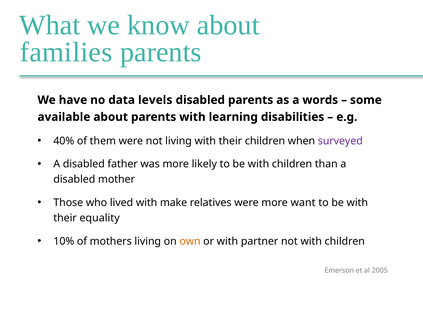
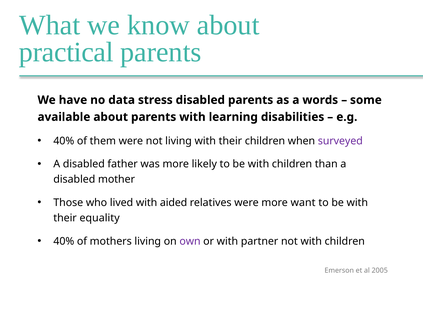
families: families -> practical (66, 52)
levels: levels -> stress (155, 100)
make: make -> aided (174, 202)
10%: 10% -> 40% (64, 241)
own colour: orange -> purple (190, 241)
